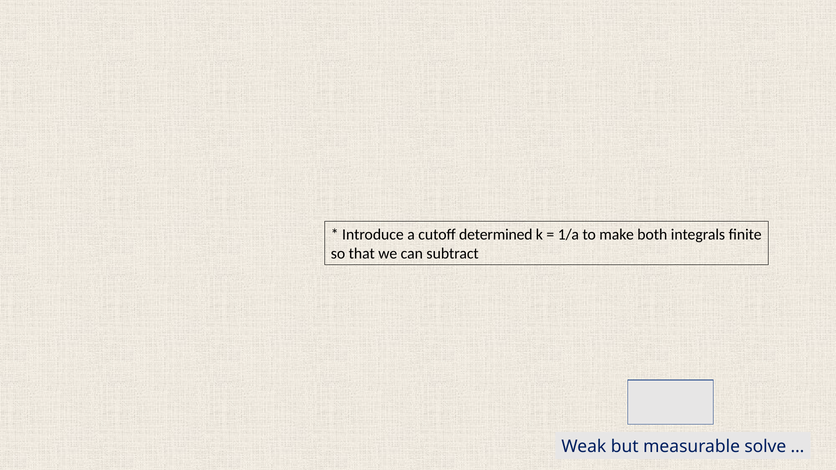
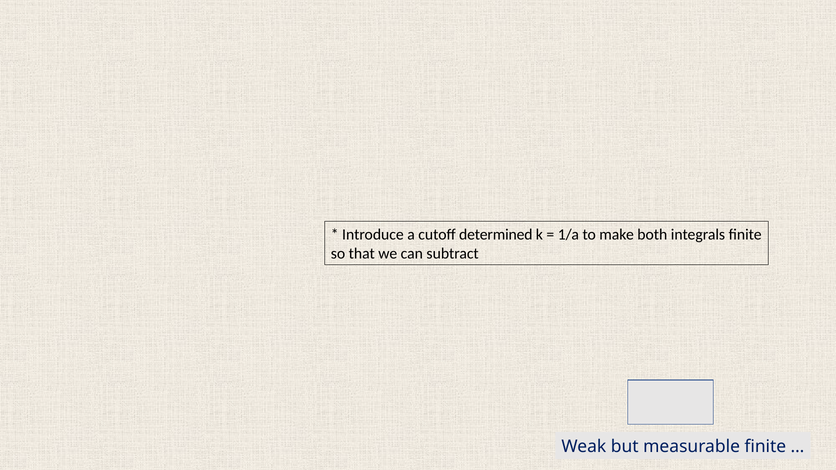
measurable solve: solve -> finite (765, 447)
